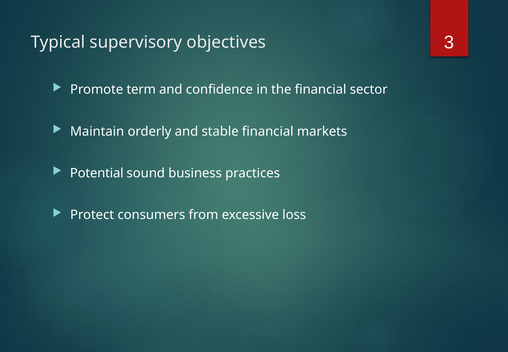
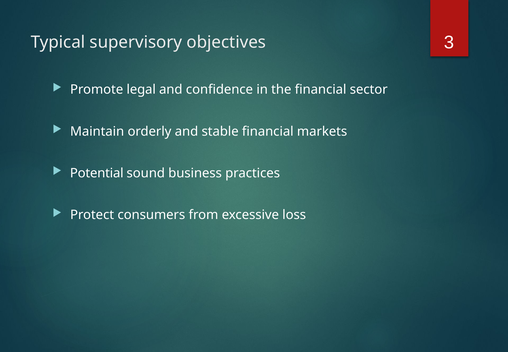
term: term -> legal (141, 90)
